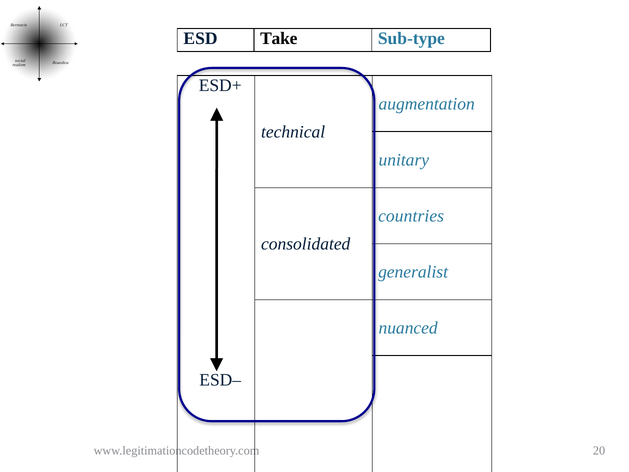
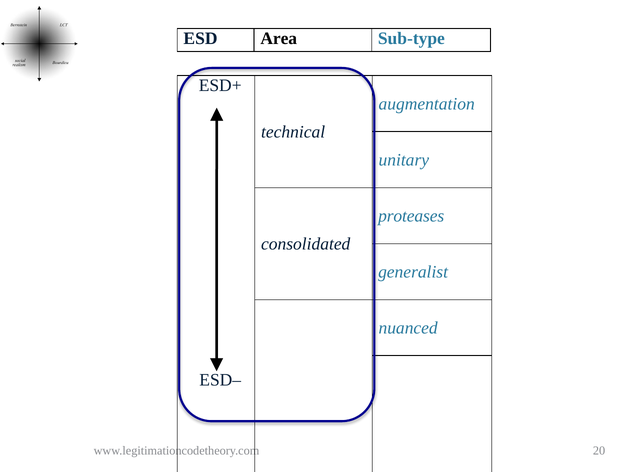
Take: Take -> Area (279, 38)
countries: countries -> proteases (411, 216)
